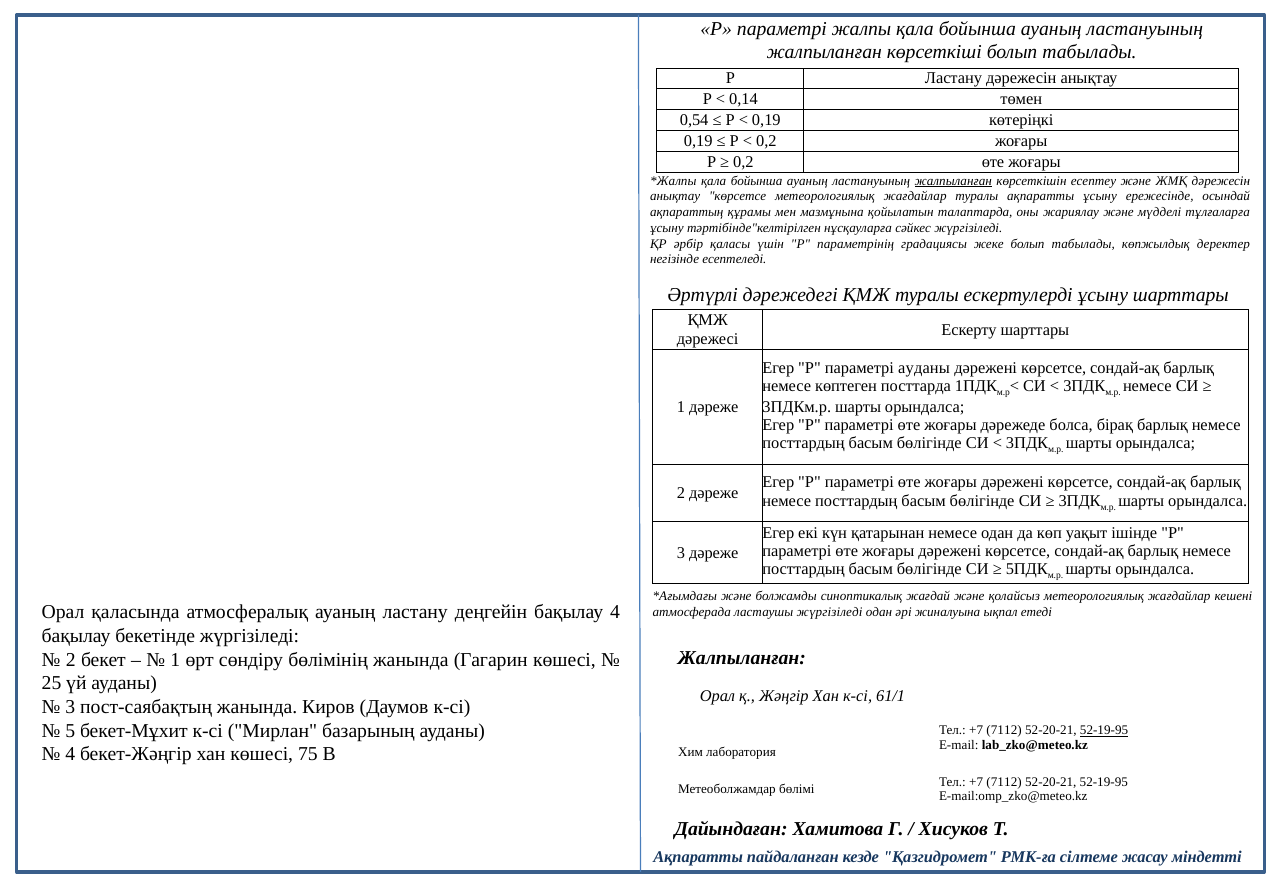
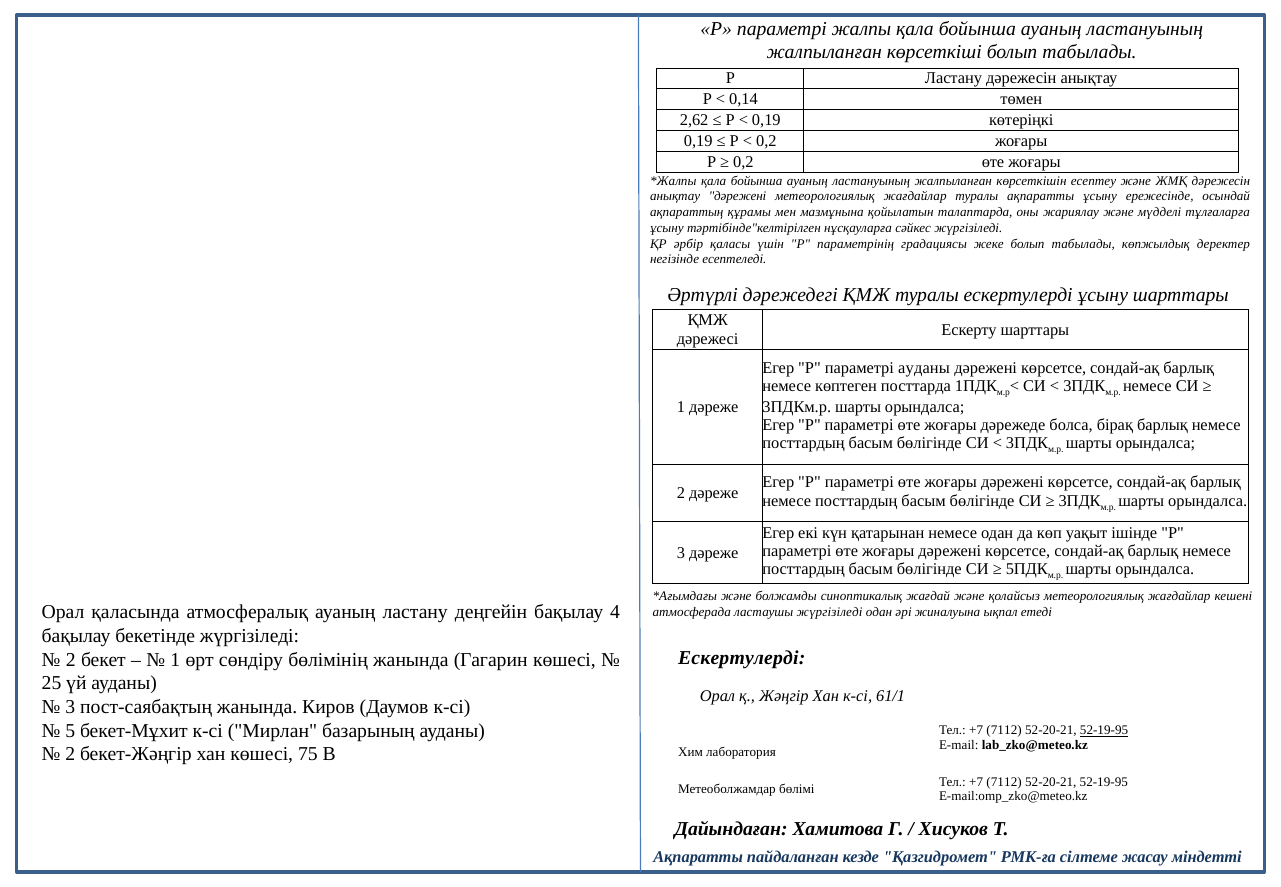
0,54: 0,54 -> 2,62 (694, 120)
жалпыланған underline: present -> none (953, 181)
анықтау көрсетсе: көрсетсе -> дәрежені (738, 197)
Жалпыланған: Жалпыланған -> Ескертулерді (742, 658)
4: 4 -> 2 (70, 754)
